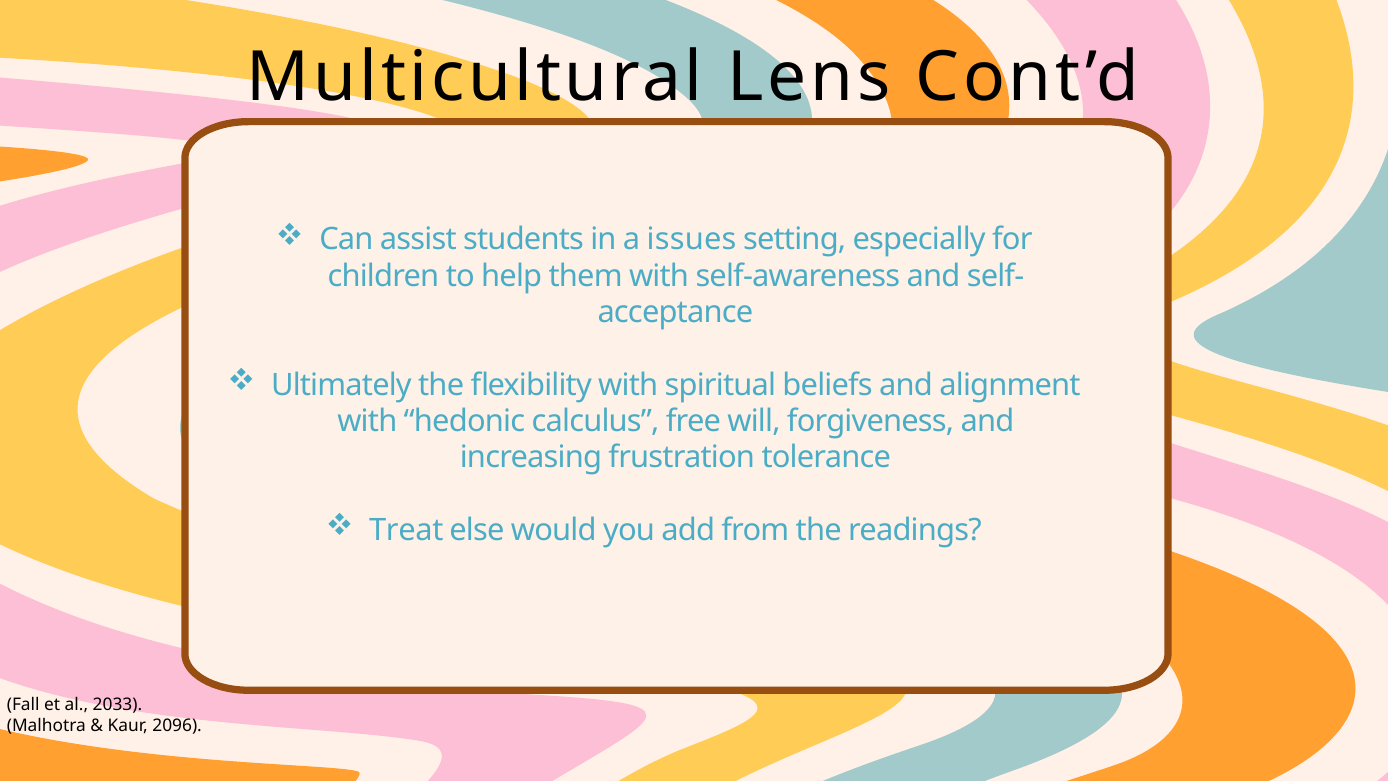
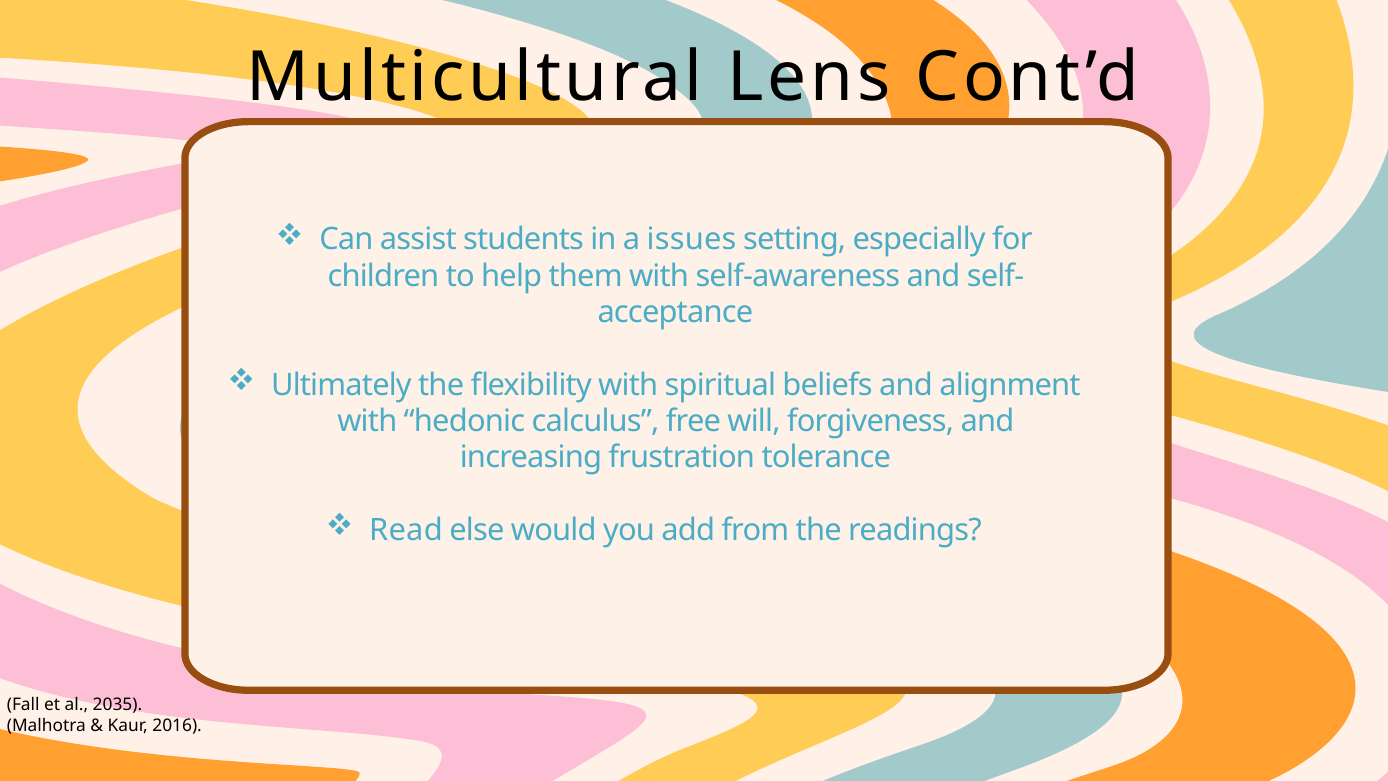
Treat: Treat -> Read (406, 530)
2033: 2033 -> 2035 (117, 705)
2096: 2096 -> 2016 (177, 726)
